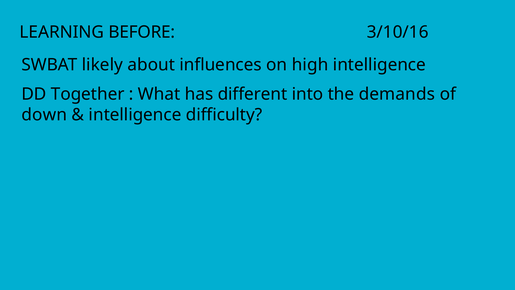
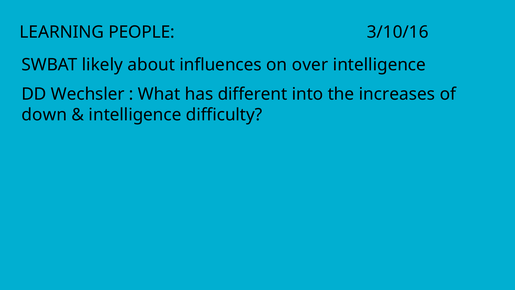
BEFORE: BEFORE -> PEOPLE (142, 32)
high: high -> over (310, 65)
Together: Together -> Wechsler (88, 94)
demands: demands -> increases (397, 94)
